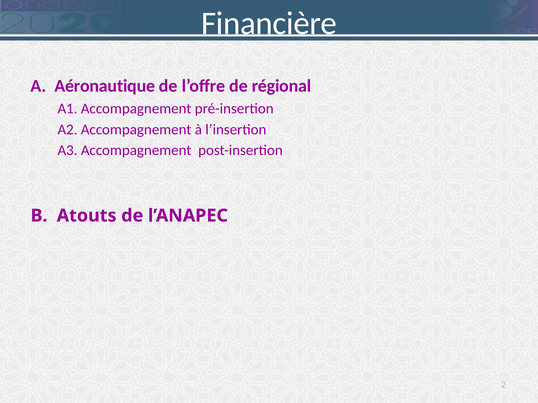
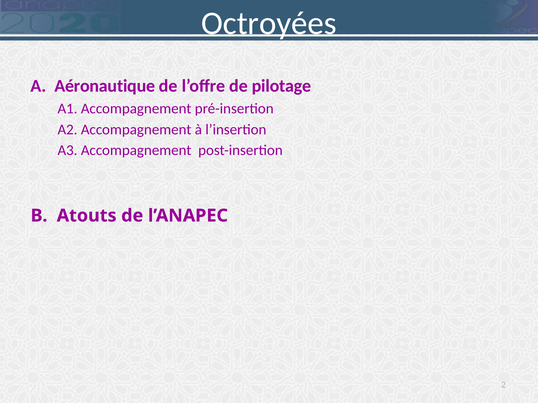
Financière: Financière -> Octroyées (269, 23)
régional: régional -> pilotage (281, 86)
